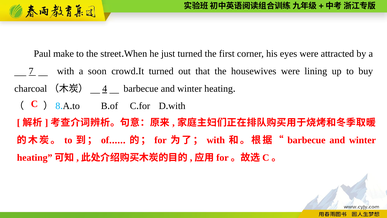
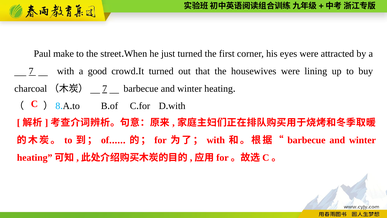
soon: soon -> good (97, 71)
4: 4 -> 7 (105, 88)
